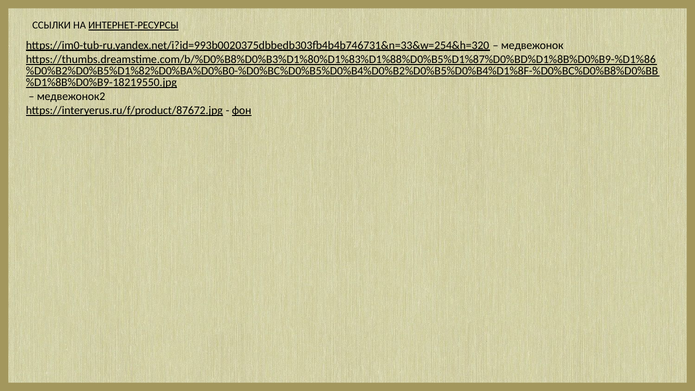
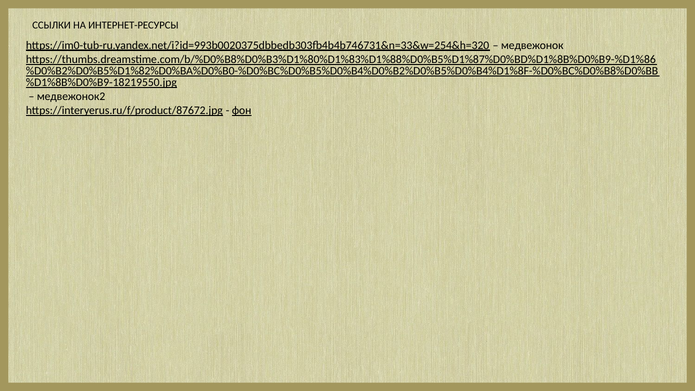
ИНТЕРНЕТ-РЕСУРСЫ underline: present -> none (133, 25)
